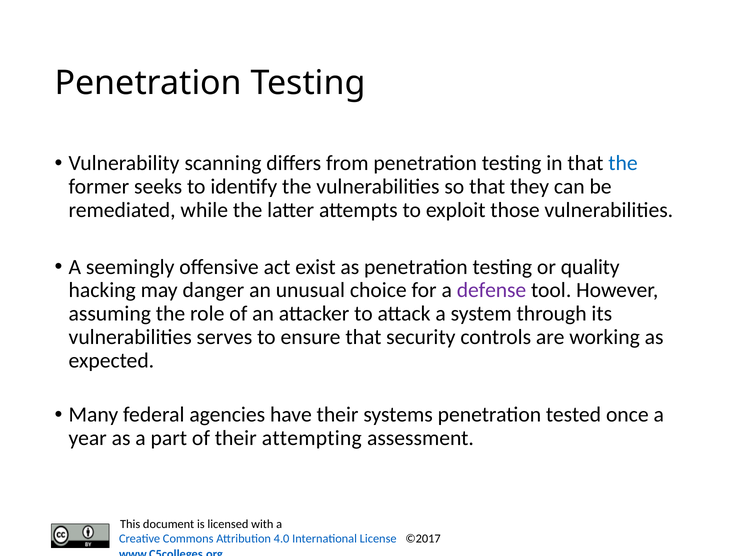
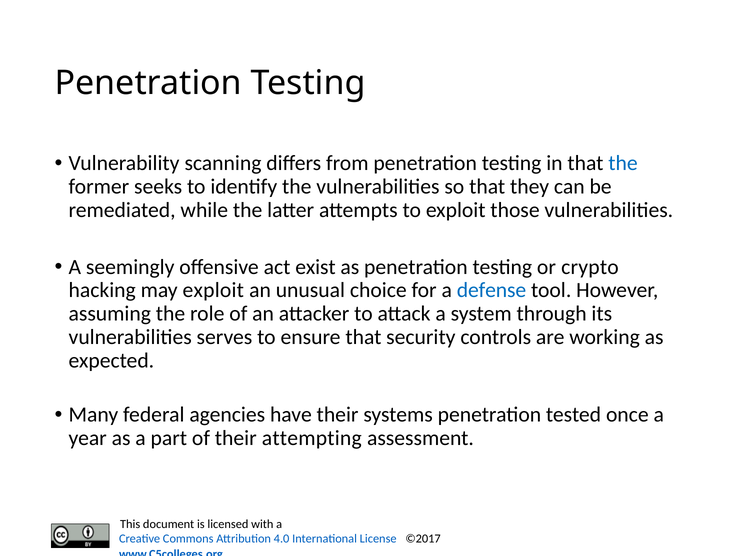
quality: quality -> crypto (590, 267)
may danger: danger -> exploit (213, 291)
defense colour: purple -> blue (492, 291)
